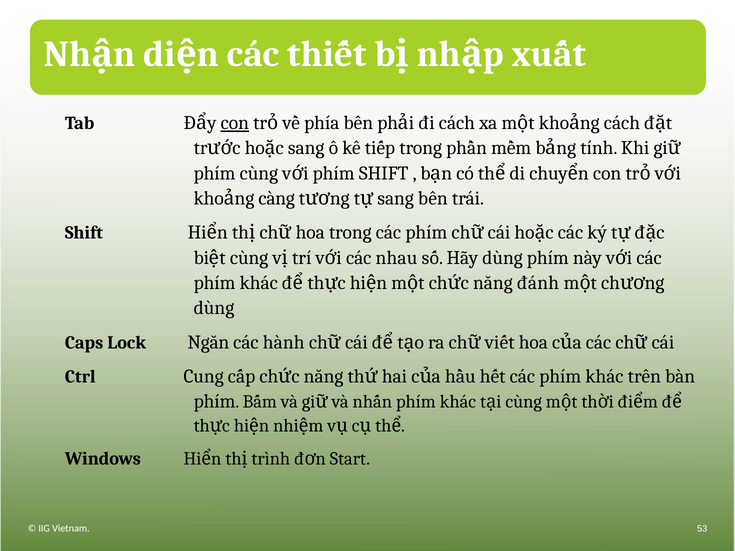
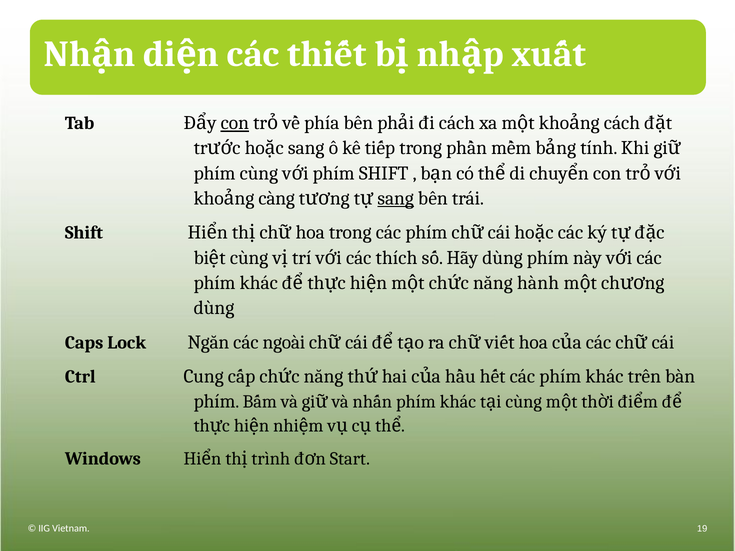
sang underline: none -> present (396, 198)
nhau: nhau -> thích (396, 258)
đánh: đánh -> hành (538, 283)
hành: hành -> ngoài (284, 342)
53: 53 -> 19 (702, 529)
